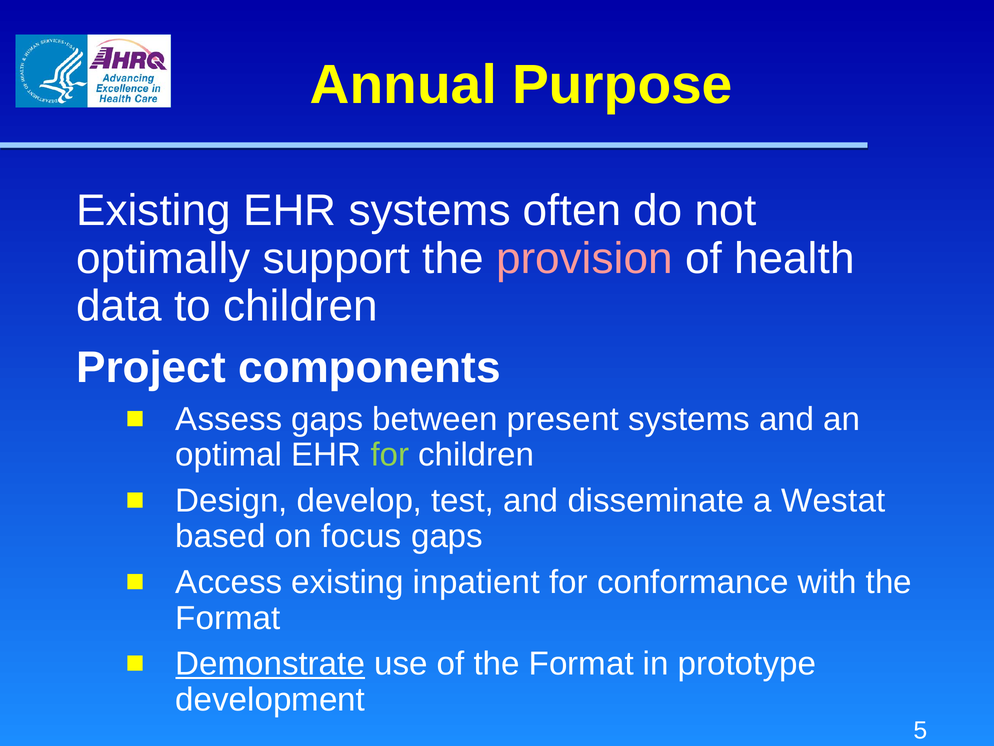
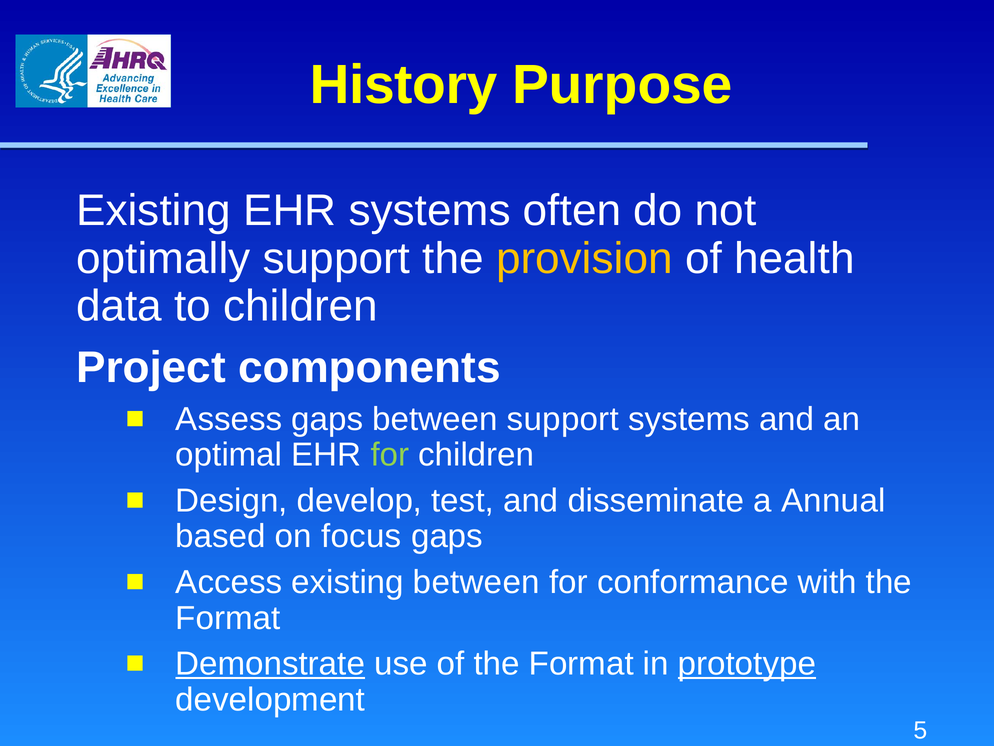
Annual: Annual -> History (404, 85)
provision colour: pink -> yellow (584, 258)
between present: present -> support (563, 419)
Westat: Westat -> Annual (833, 500)
existing inpatient: inpatient -> between (476, 582)
prototype underline: none -> present (747, 663)
